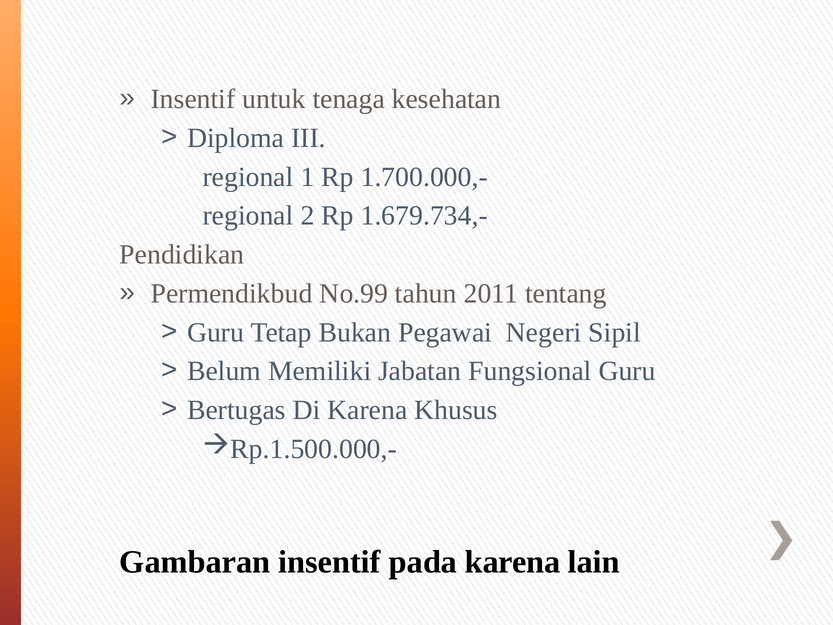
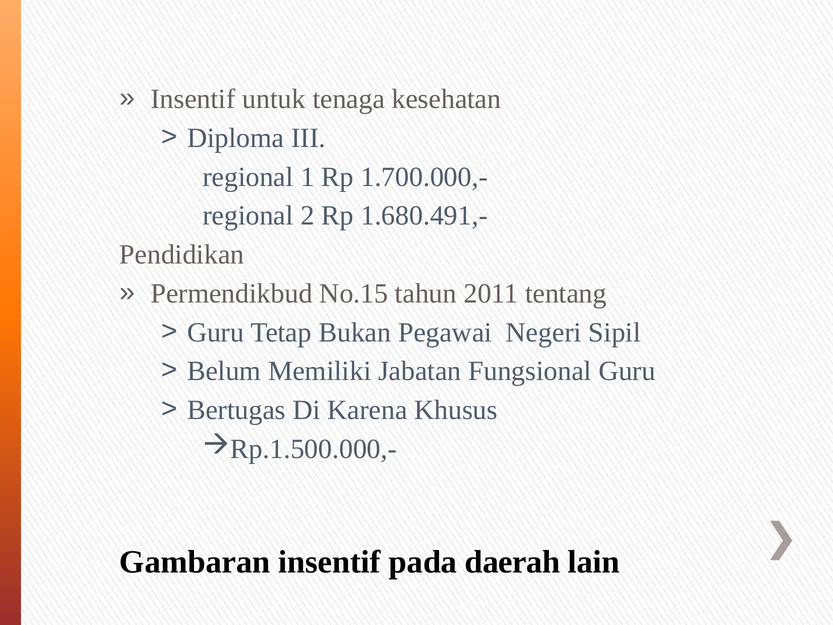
1.679.734,-: 1.679.734,- -> 1.680.491,- (424, 216)
No.99: No.99 -> No.15 (354, 293)
pada karena: karena -> daerah (513, 562)
